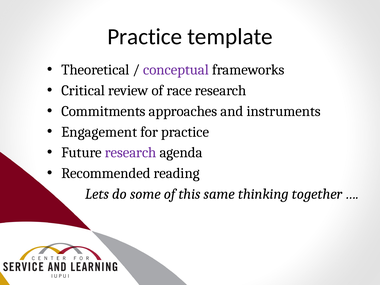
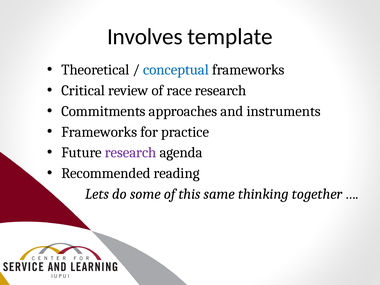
Practice: Practice -> Involves (145, 37)
conceptual colour: purple -> blue (176, 70)
Engagement: Engagement -> Frameworks (99, 132)
